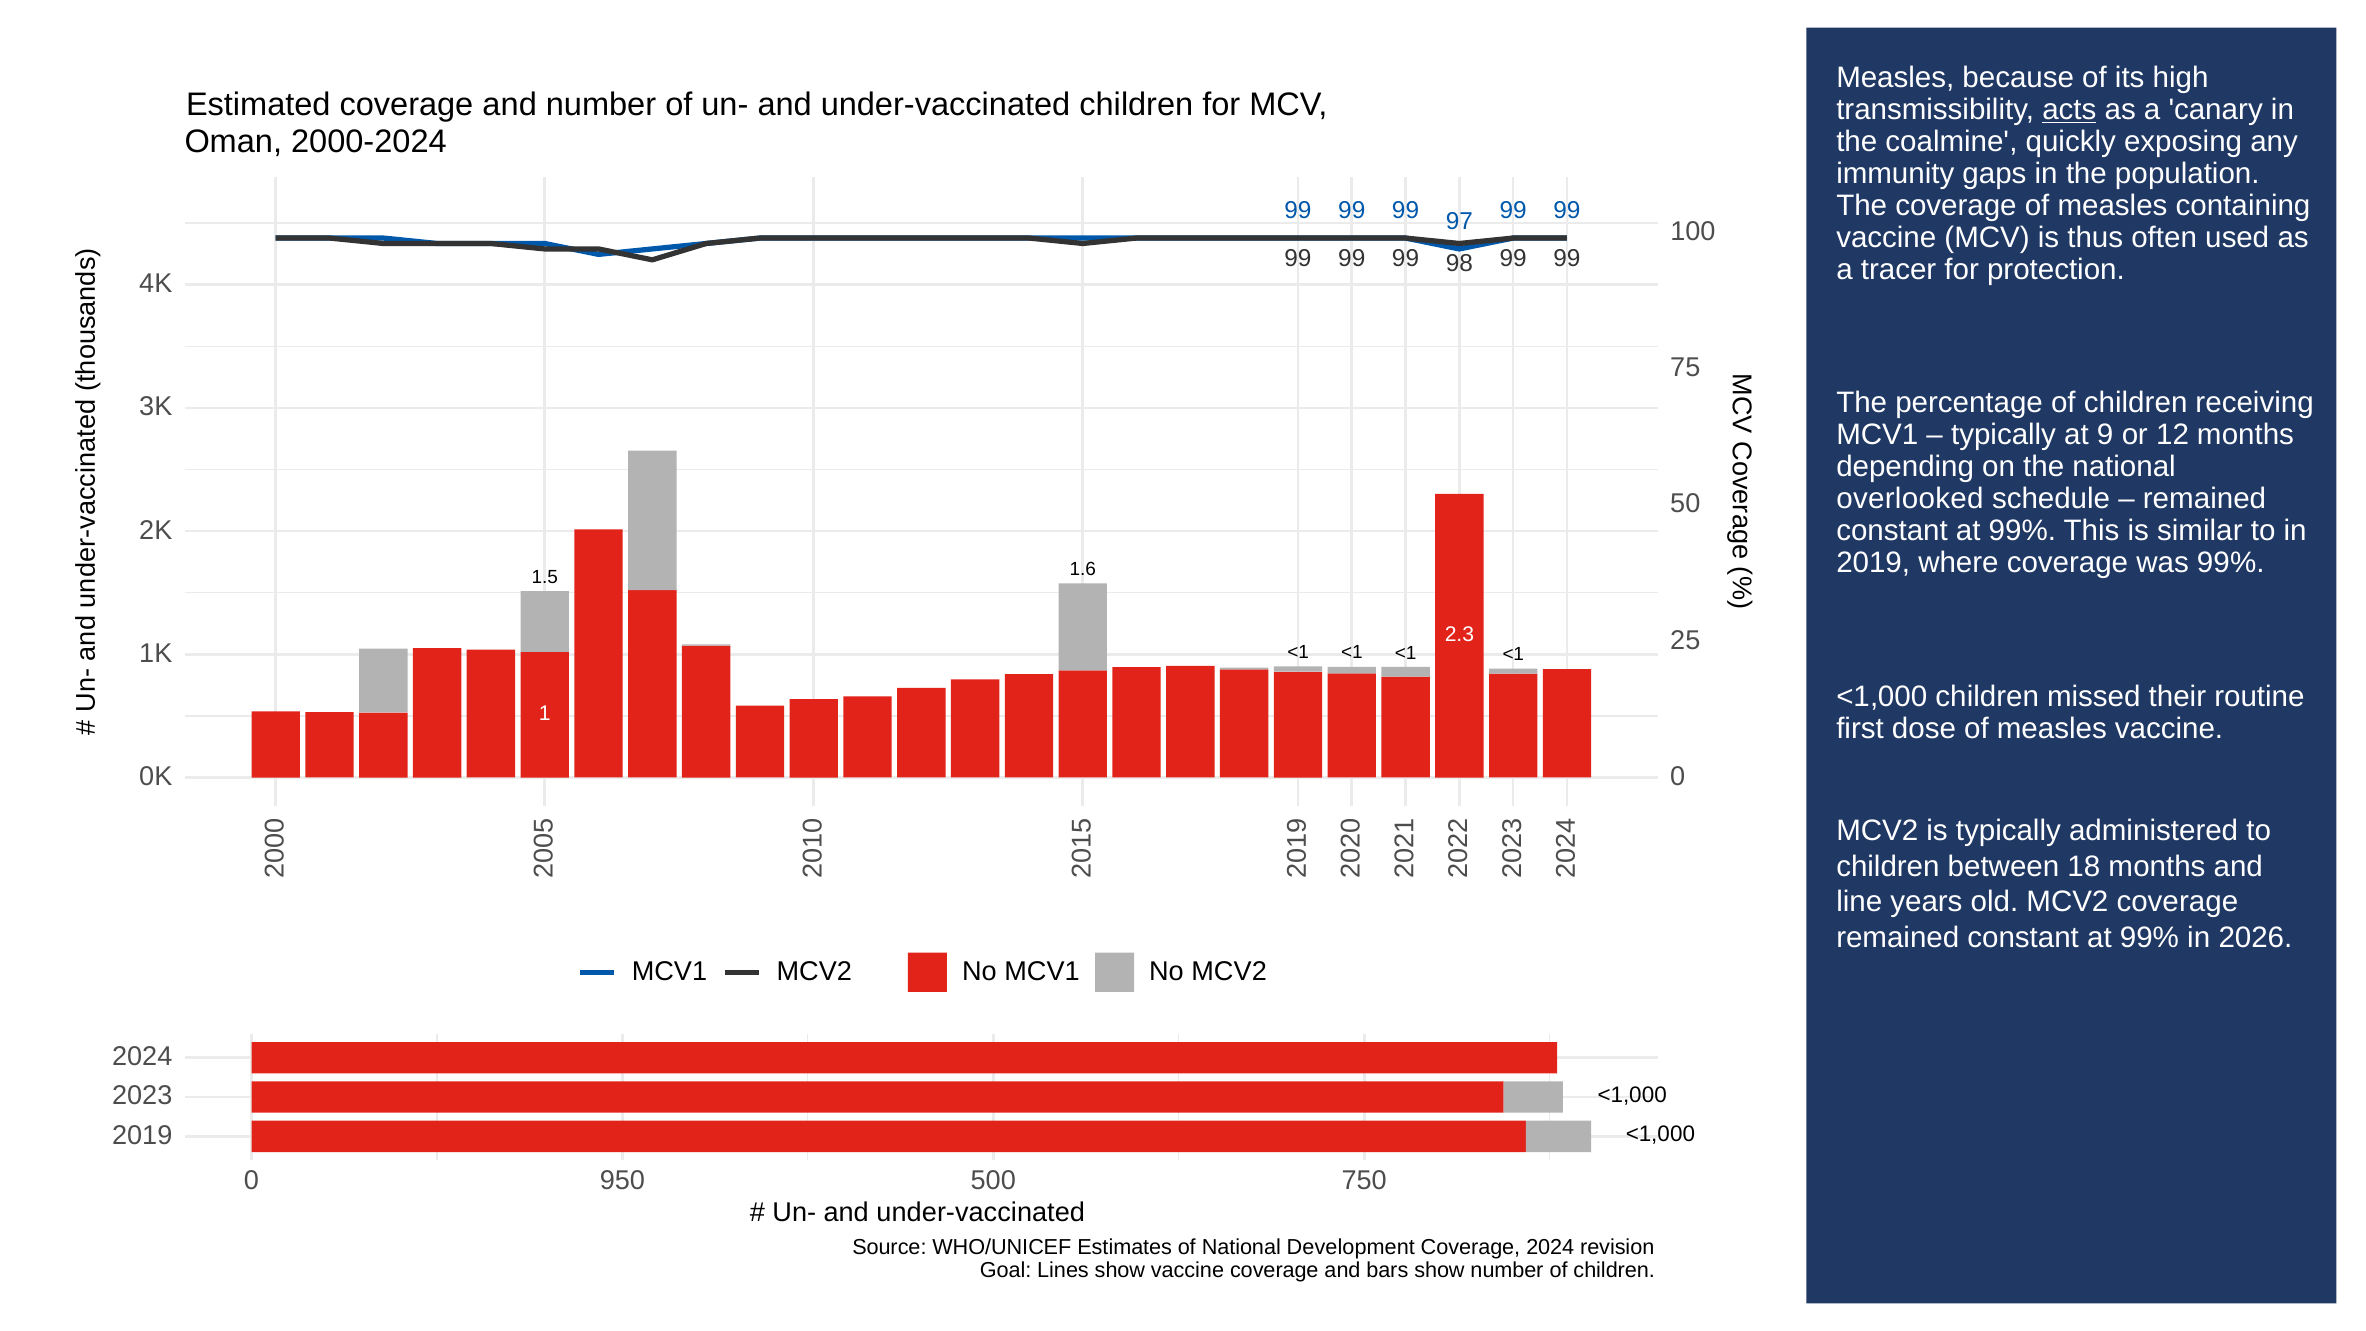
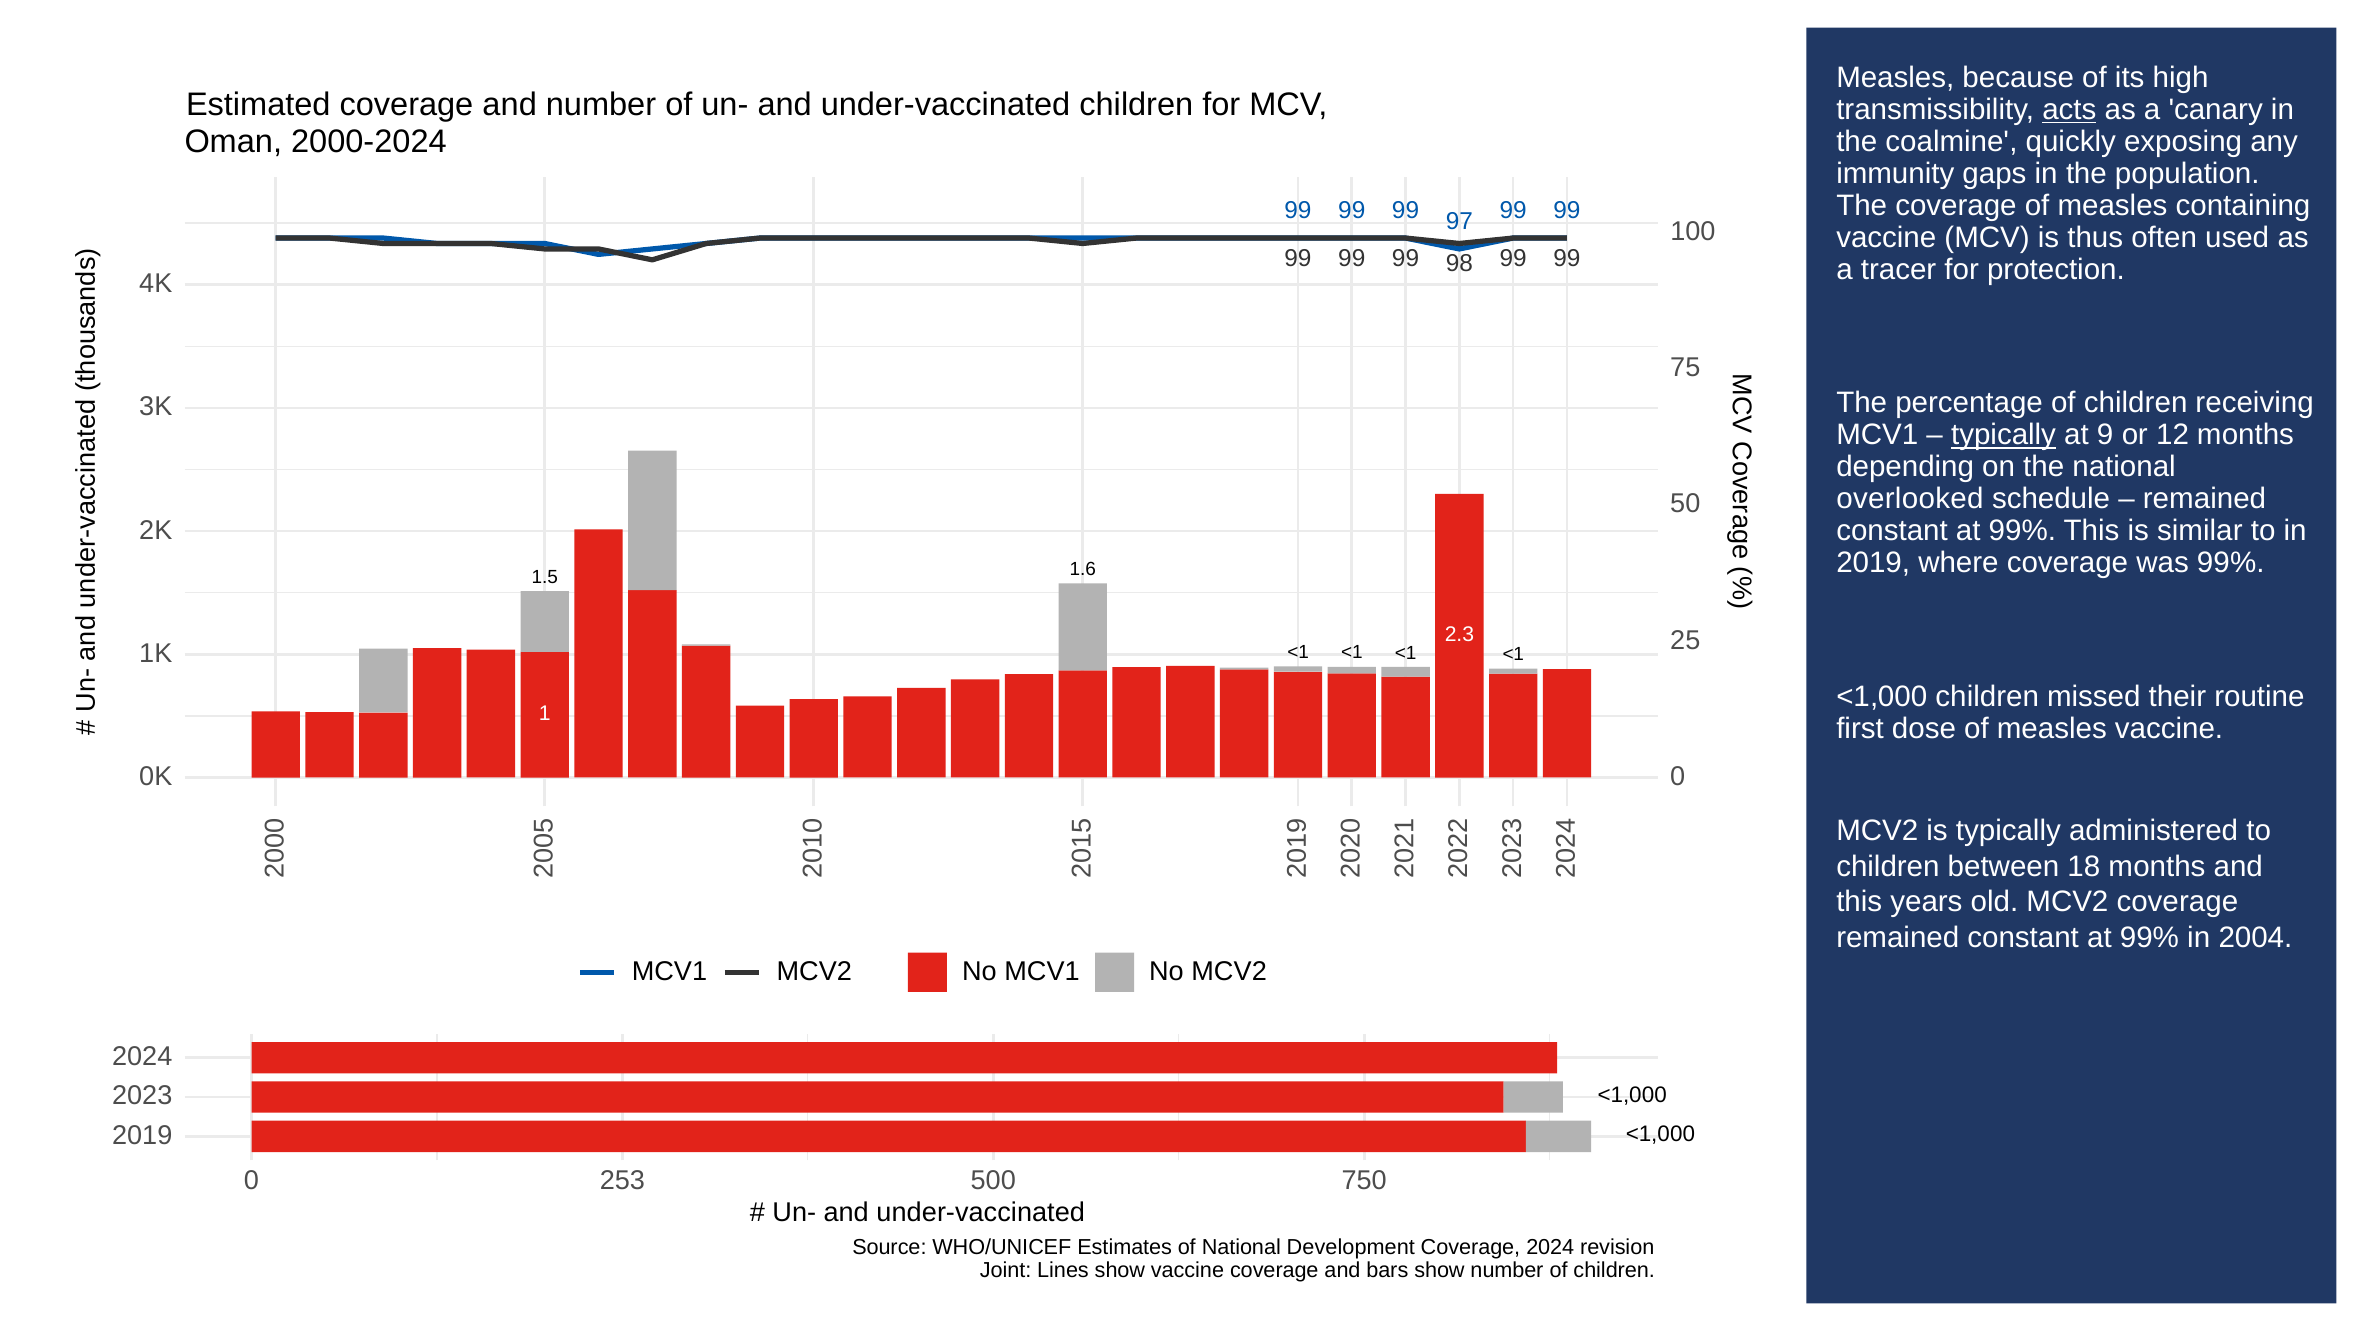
typically underline: none -> present (2004, 435)
line: line -> this (1859, 902)
2026: 2026 -> 2004 (2255, 938)
950: 950 -> 253 (622, 1181)
Goal: Goal -> Joint (1006, 1271)
